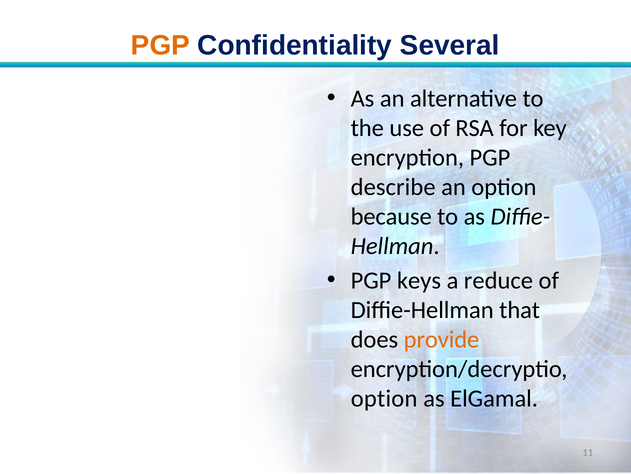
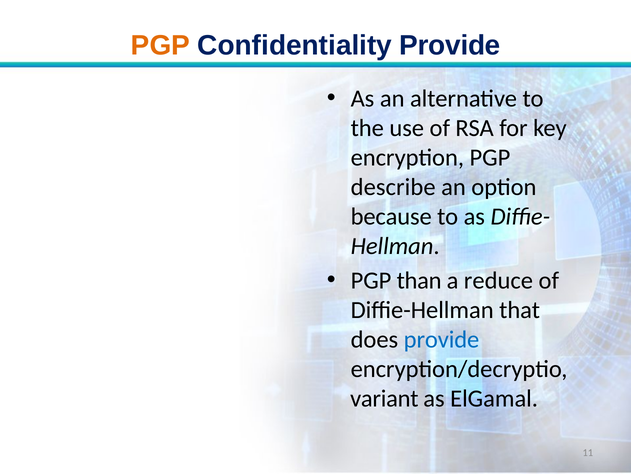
Confidentiality Several: Several -> Provide (450, 46)
keys: keys -> than (419, 280)
provide colour: orange -> blue (442, 339)
option: option -> variant (384, 398)
